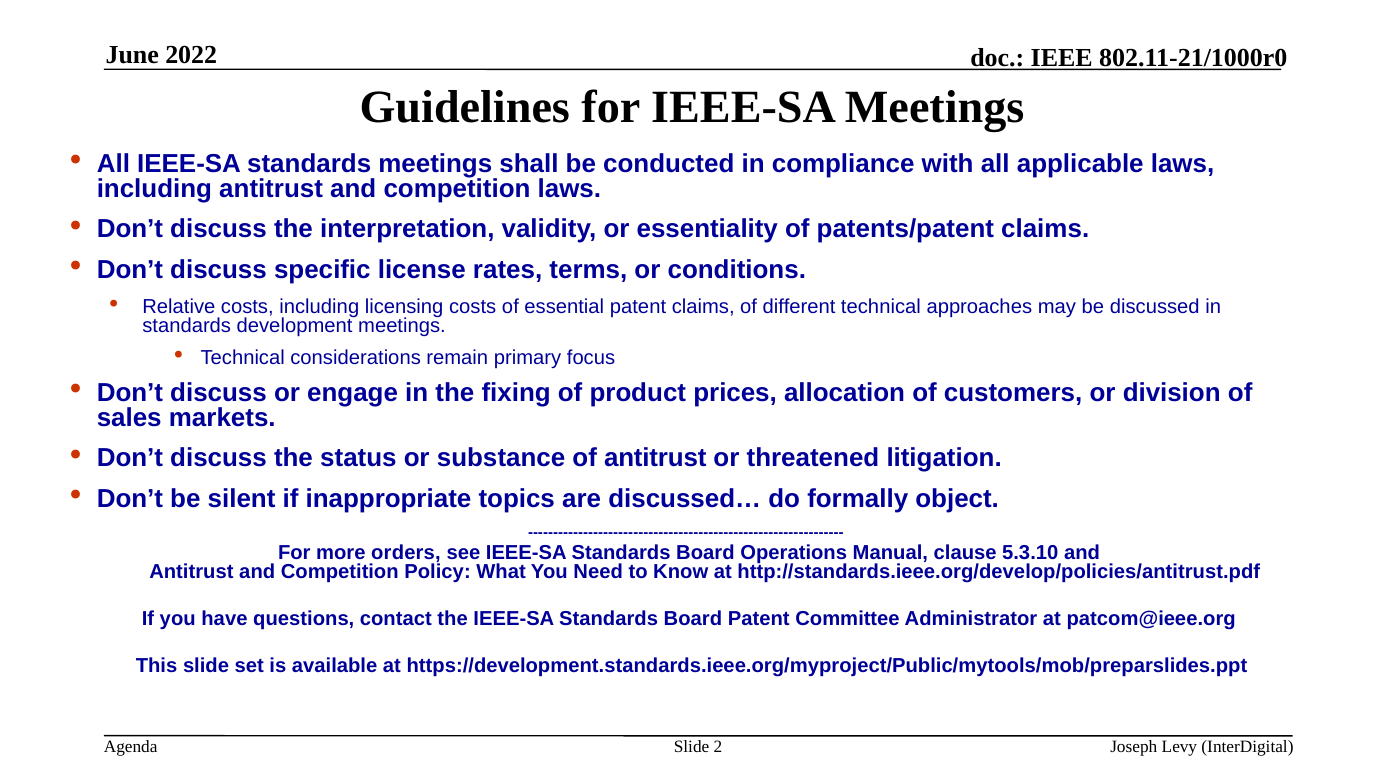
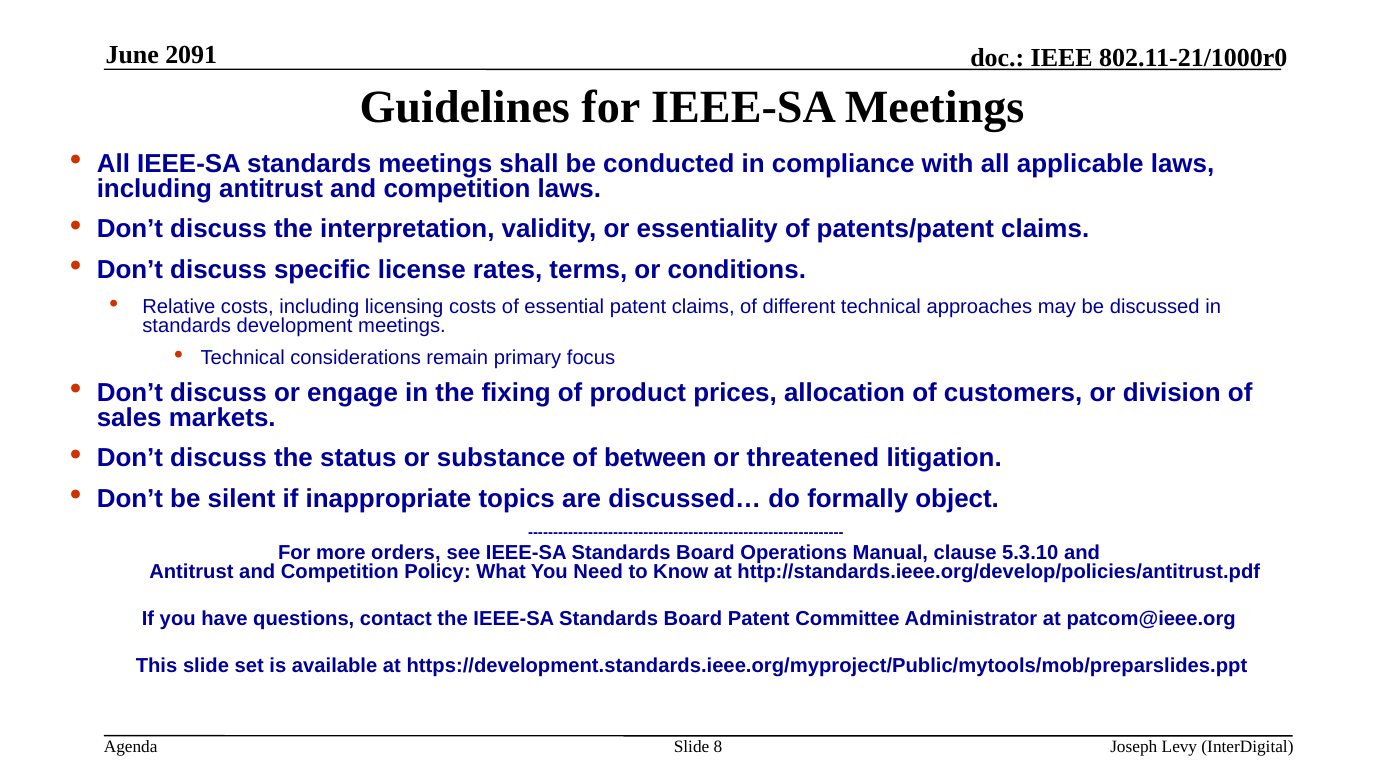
2022: 2022 -> 2091 (191, 55)
of antitrust: antitrust -> between (655, 458)
2: 2 -> 8 (718, 747)
